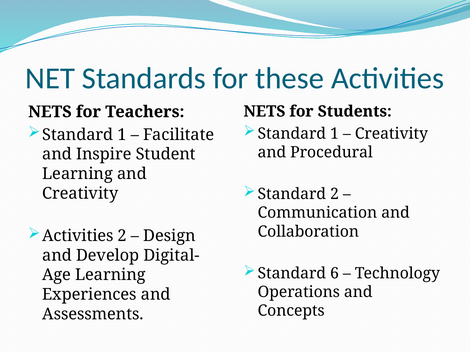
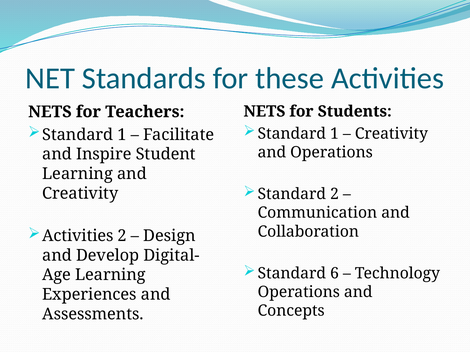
and Procedural: Procedural -> Operations (332, 153)
